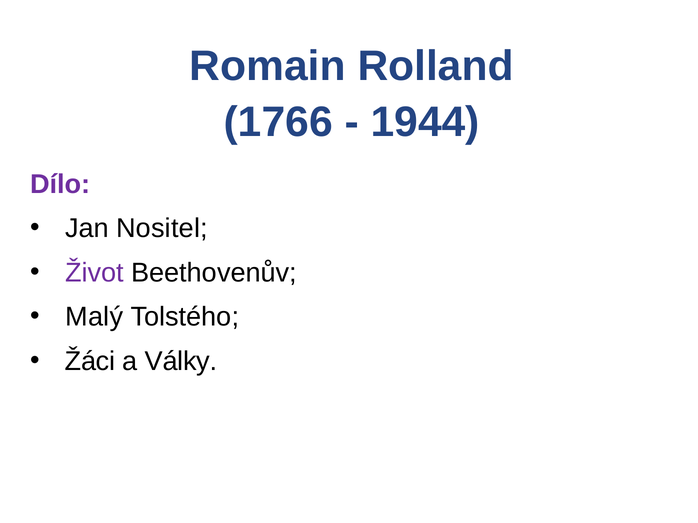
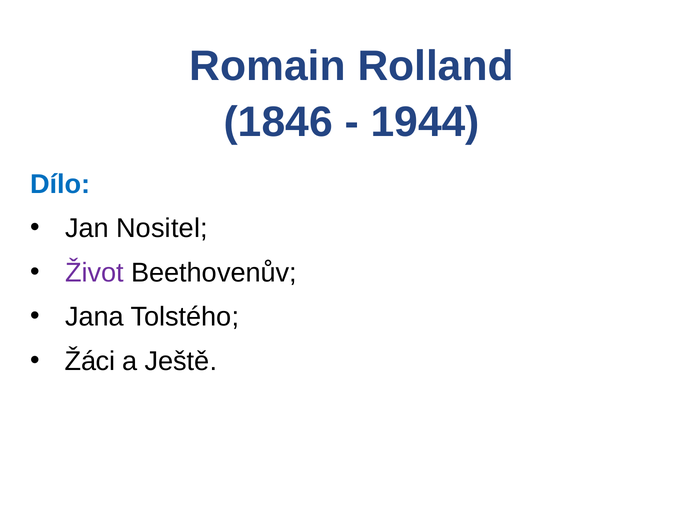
1766: 1766 -> 1846 (278, 122)
Dílo colour: purple -> blue (60, 184)
Malý: Malý -> Jana (94, 317)
Války: Války -> Ještě (181, 361)
